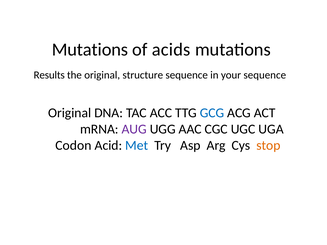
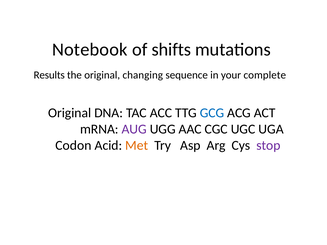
Mutations: Mutations -> Notebook (90, 50)
acids: acids -> shifts (171, 50)
structure: structure -> changing (143, 75)
your sequence: sequence -> complete (265, 75)
Met colour: blue -> orange (137, 146)
stop colour: orange -> purple (268, 146)
